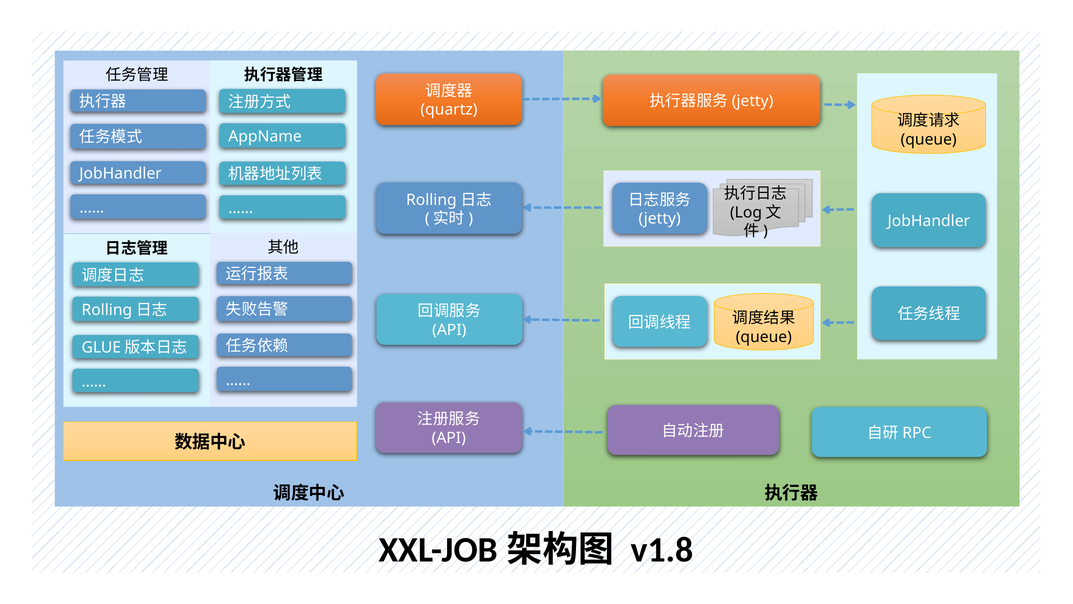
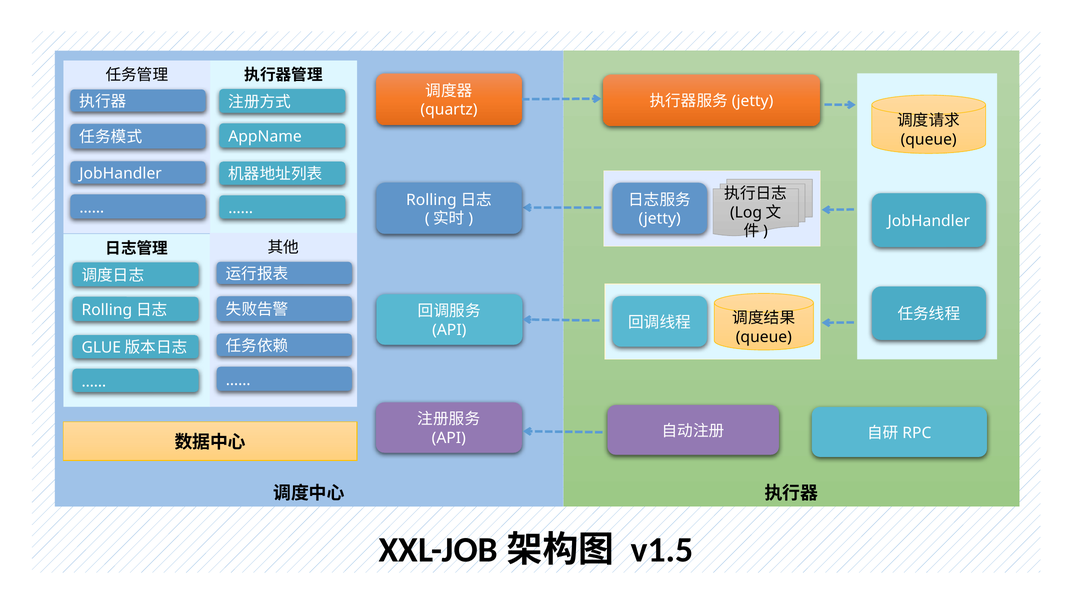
v1.8: v1.8 -> v1.5 (662, 549)
